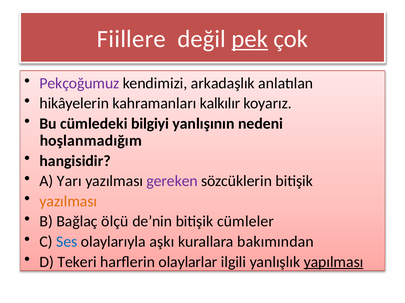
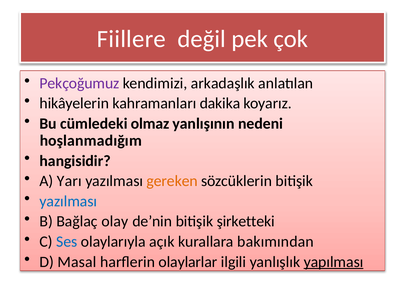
pek underline: present -> none (250, 39)
kalkılır: kalkılır -> dakika (220, 104)
bilgiyi: bilgiyi -> olmaz (150, 124)
gereken colour: purple -> orange (172, 181)
yazılması colour: orange -> blue (68, 202)
ölçü: ölçü -> olay (115, 222)
cümleler: cümleler -> şirketteki (246, 222)
aşkı: aşkı -> açık (162, 242)
Tekeri: Tekeri -> Masal (77, 262)
